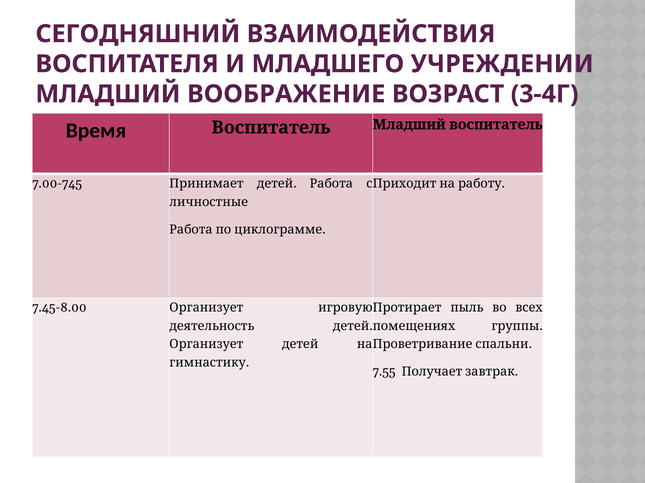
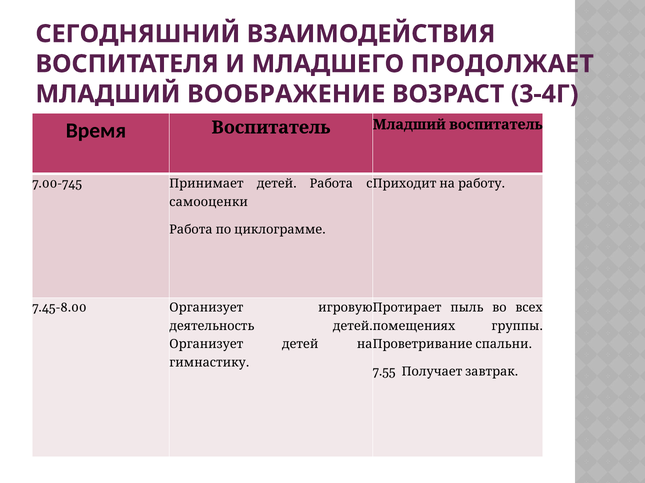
УЧРЕЖДЕНИИ: УЧРЕЖДЕНИИ -> ПРОДОЛЖАЕТ (502, 64)
личностные: личностные -> самооценки (209, 202)
